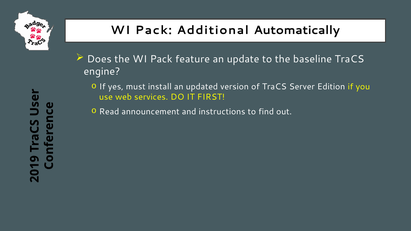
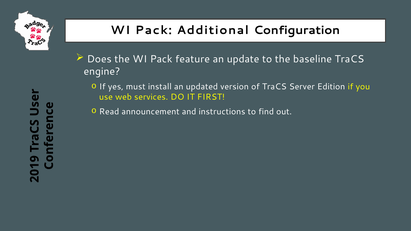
Automatically: Automatically -> Configuration (297, 30)
